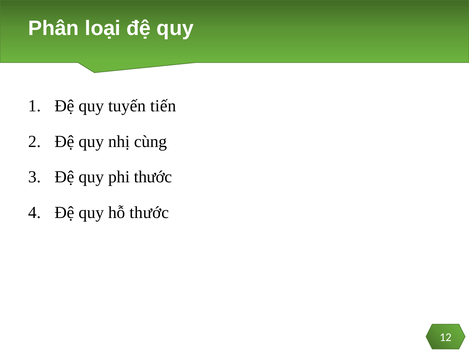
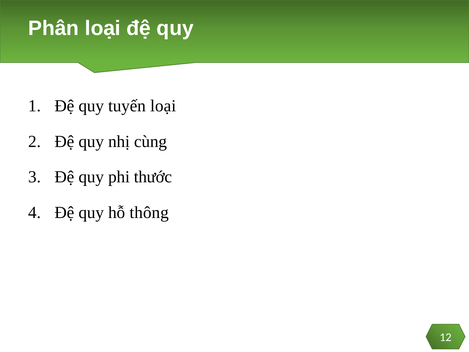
tuyến tiến: tiến -> loại (163, 106)
hỗ thước: thước -> thông (149, 212)
